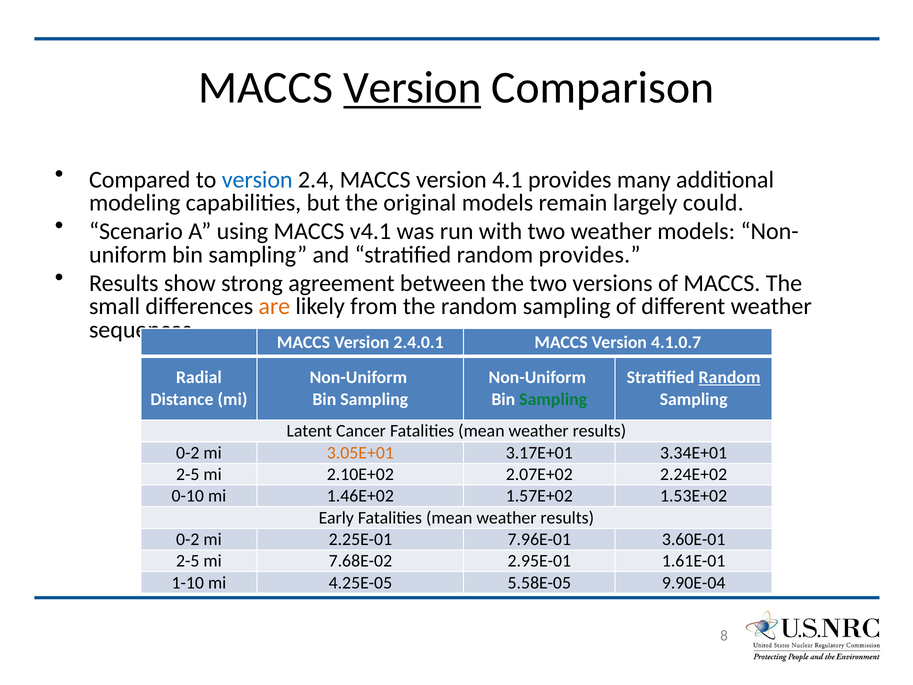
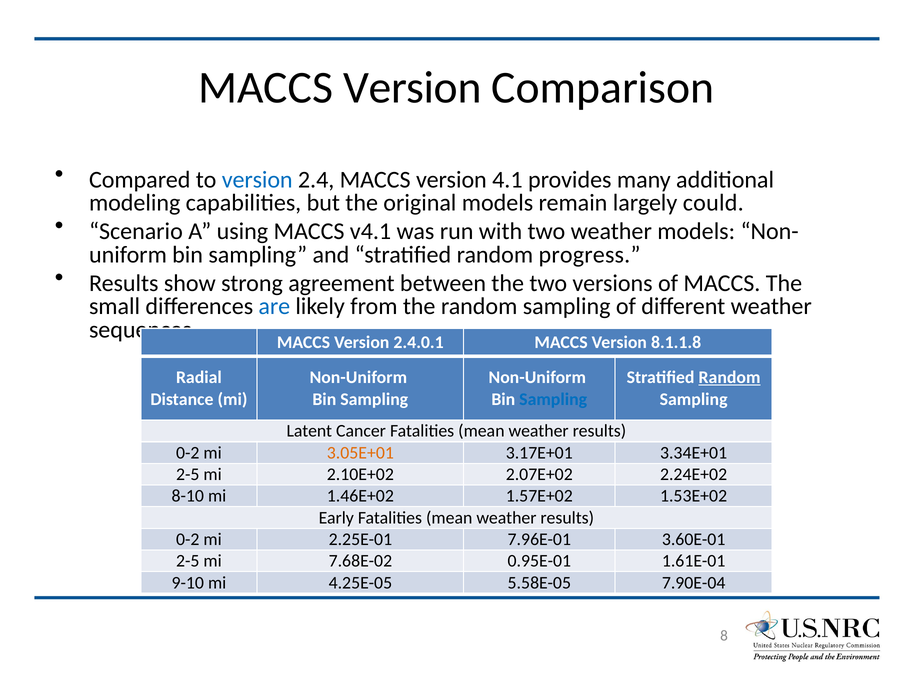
Version underline: present -> none (412, 88)
random provides: provides -> progress (590, 255)
are colour: orange -> blue (274, 306)
4.1.0.7: 4.1.0.7 -> 8.1.1.8 (676, 342)
Sampling colour: green -> blue (553, 399)
0-10: 0-10 -> 8-10 (188, 496)
2.95E-01: 2.95E-01 -> 0.95E-01 (539, 561)
1-10: 1-10 -> 9-10 (188, 582)
9.90E-04: 9.90E-04 -> 7.90E-04 (694, 582)
